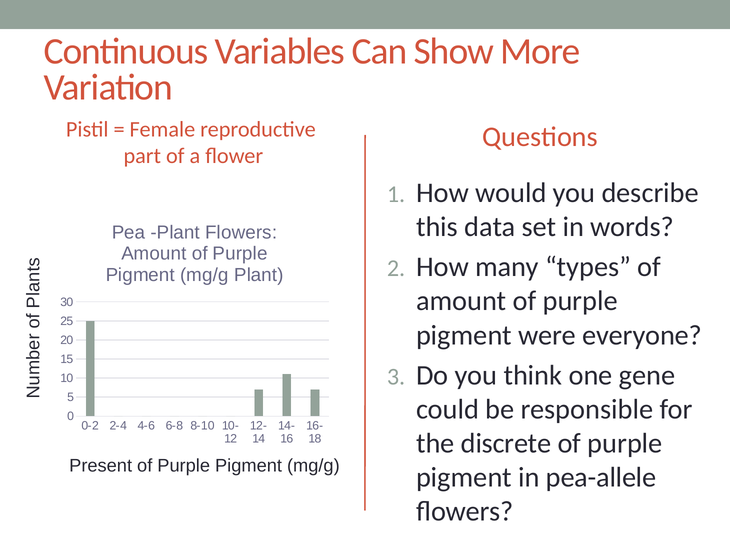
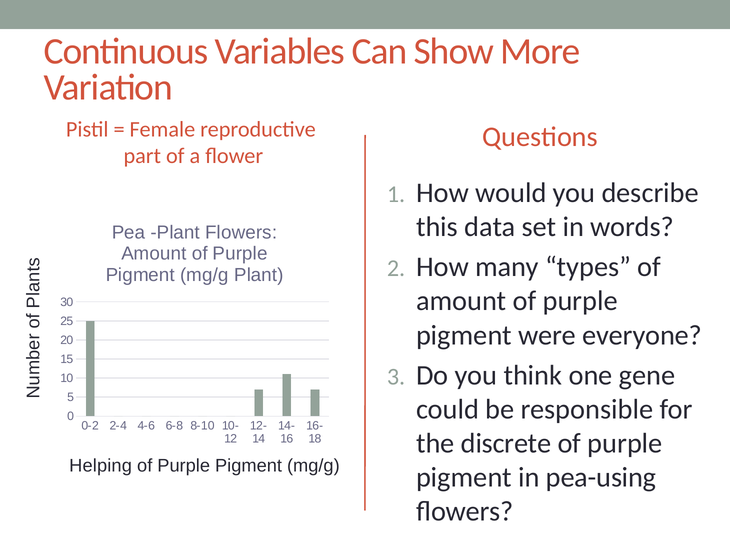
Present: Present -> Helping (101, 466)
pea-allele: pea-allele -> pea-using (601, 478)
